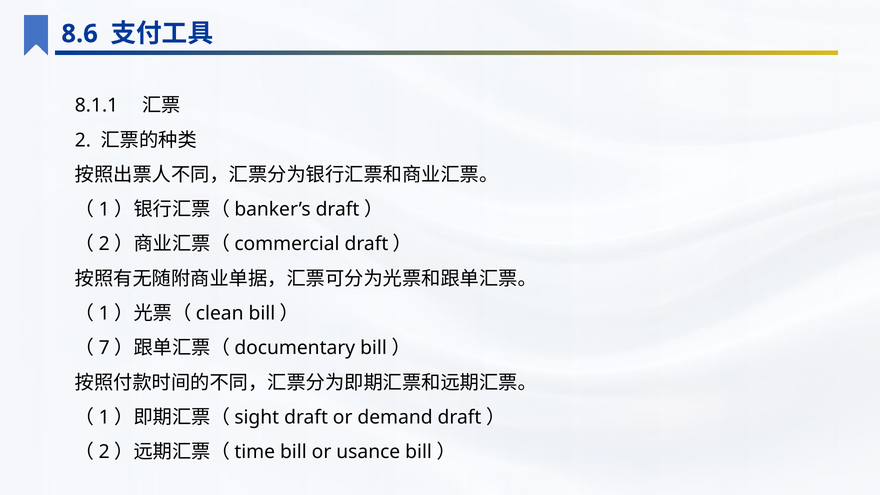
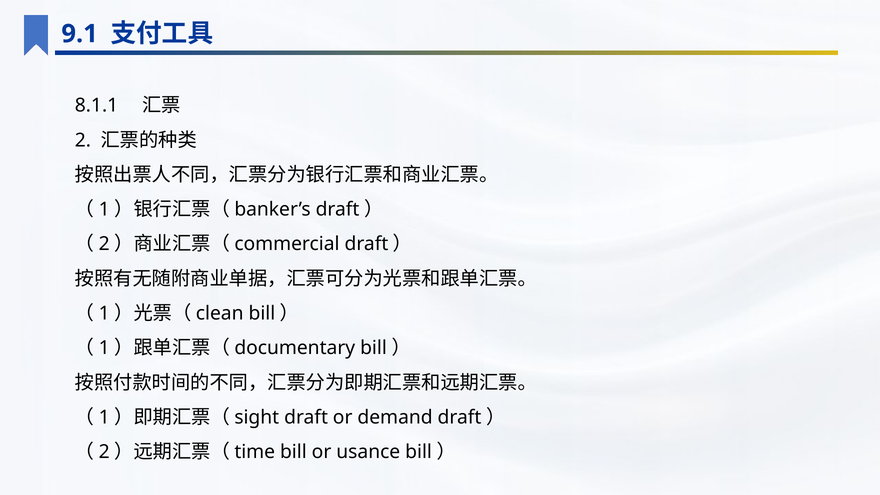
8.6: 8.6 -> 9.1 (80, 34)
7: 7 -> 1 (104, 348)
